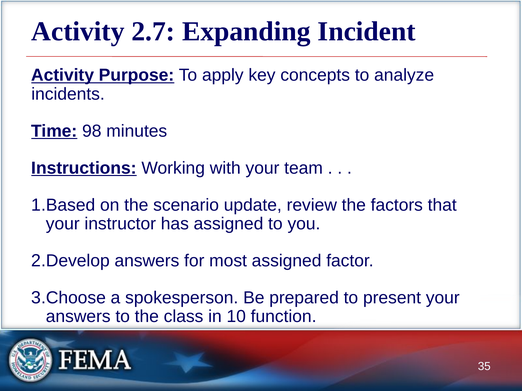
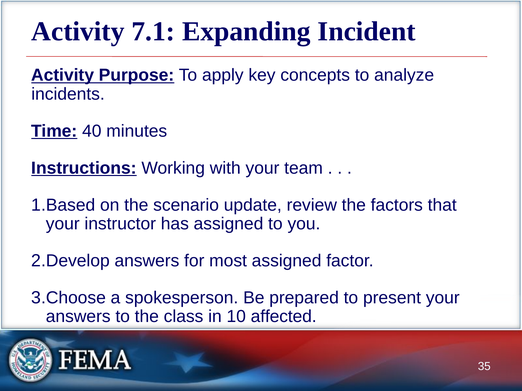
2.7: 2.7 -> 7.1 (153, 31)
98: 98 -> 40 (92, 131)
function: function -> affected (284, 317)
